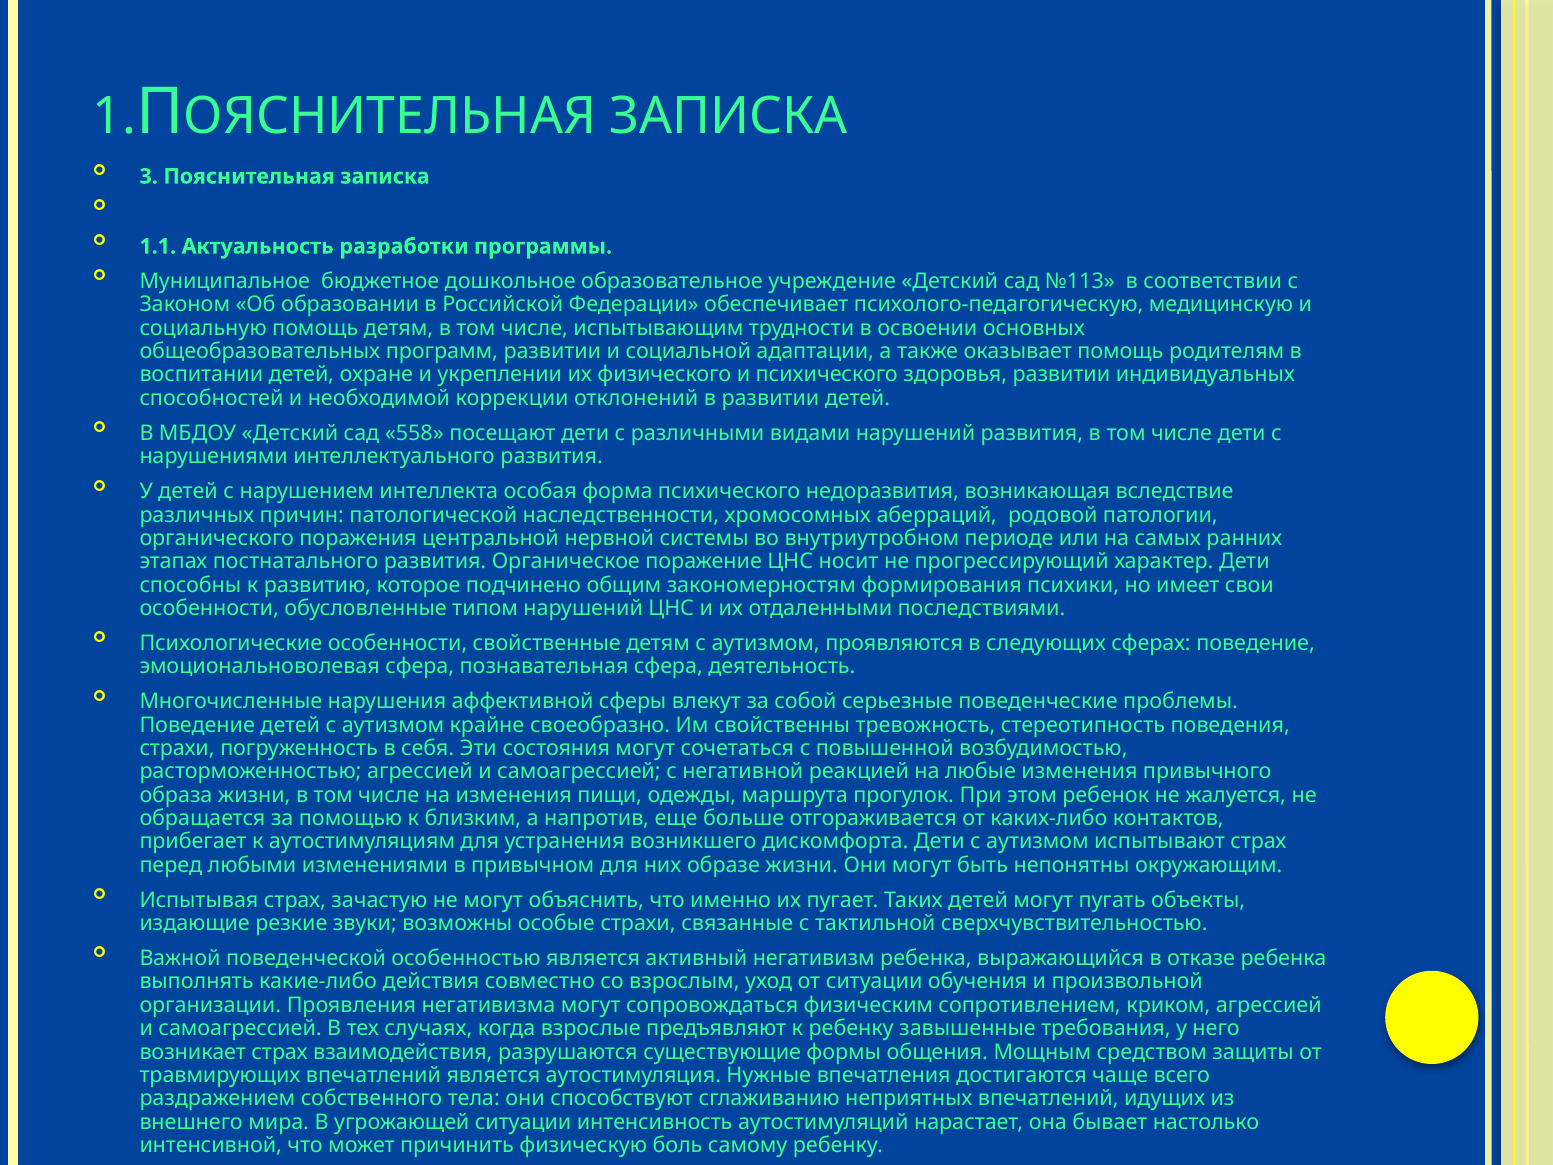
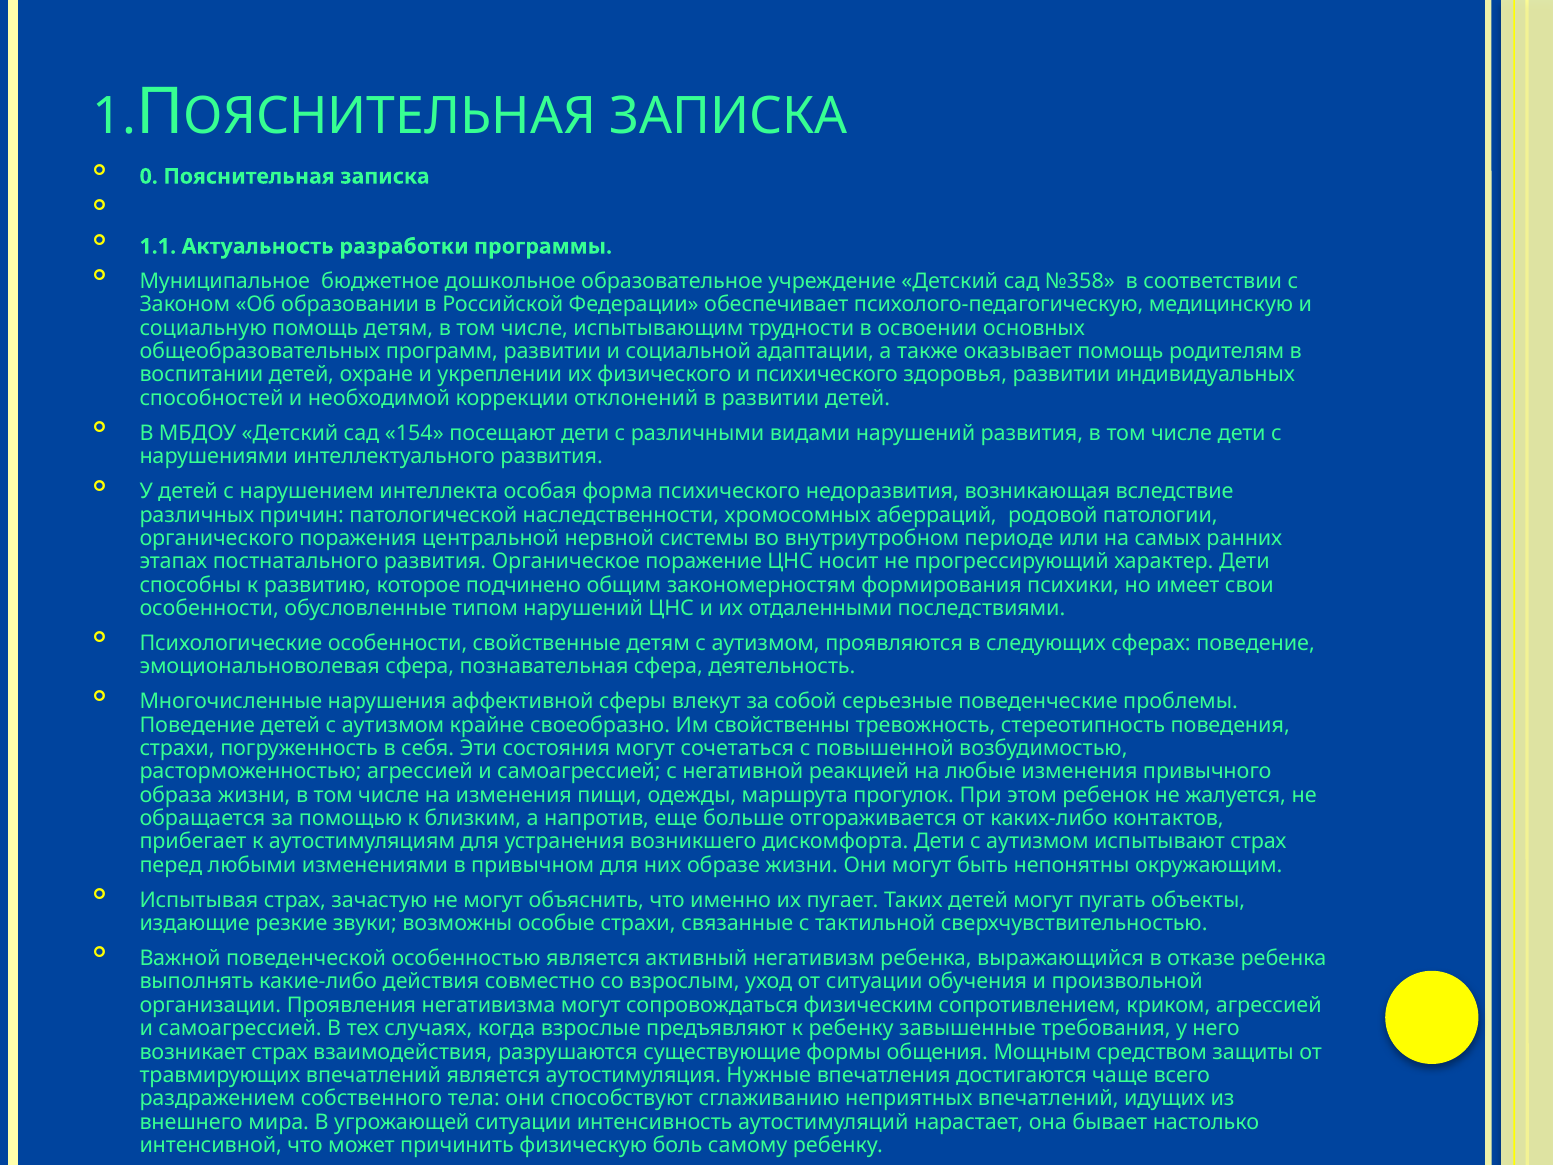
3: 3 -> 0 (149, 176)
№113: №113 -> №358 (1080, 281)
558: 558 -> 154 (414, 433)
